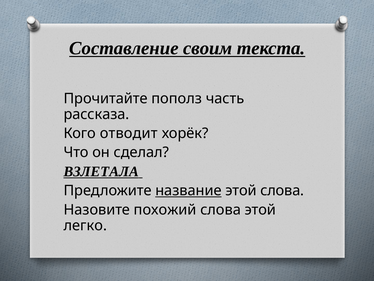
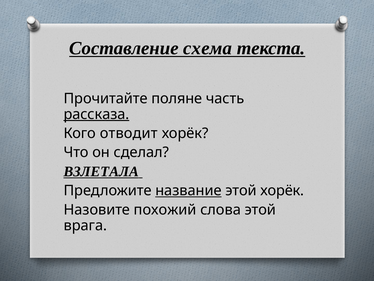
своим: своим -> схема (208, 48)
пополз: пополз -> поляне (177, 98)
рассказа underline: none -> present (96, 114)
этой слова: слова -> хорёк (282, 190)
легко: легко -> врага (85, 225)
